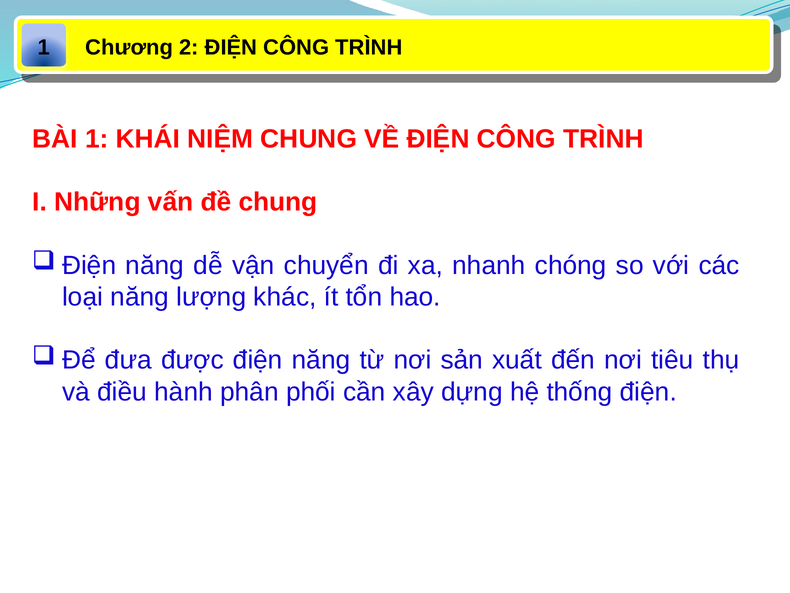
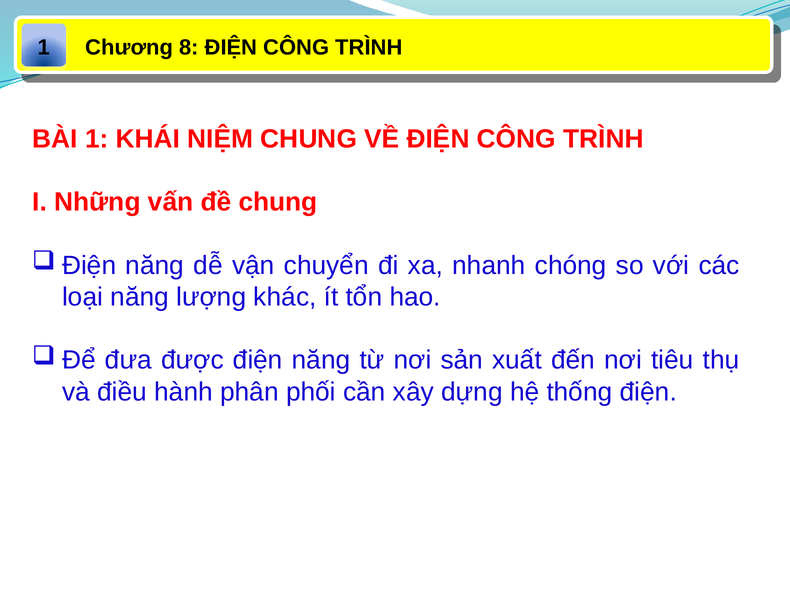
2: 2 -> 8 (189, 47)
